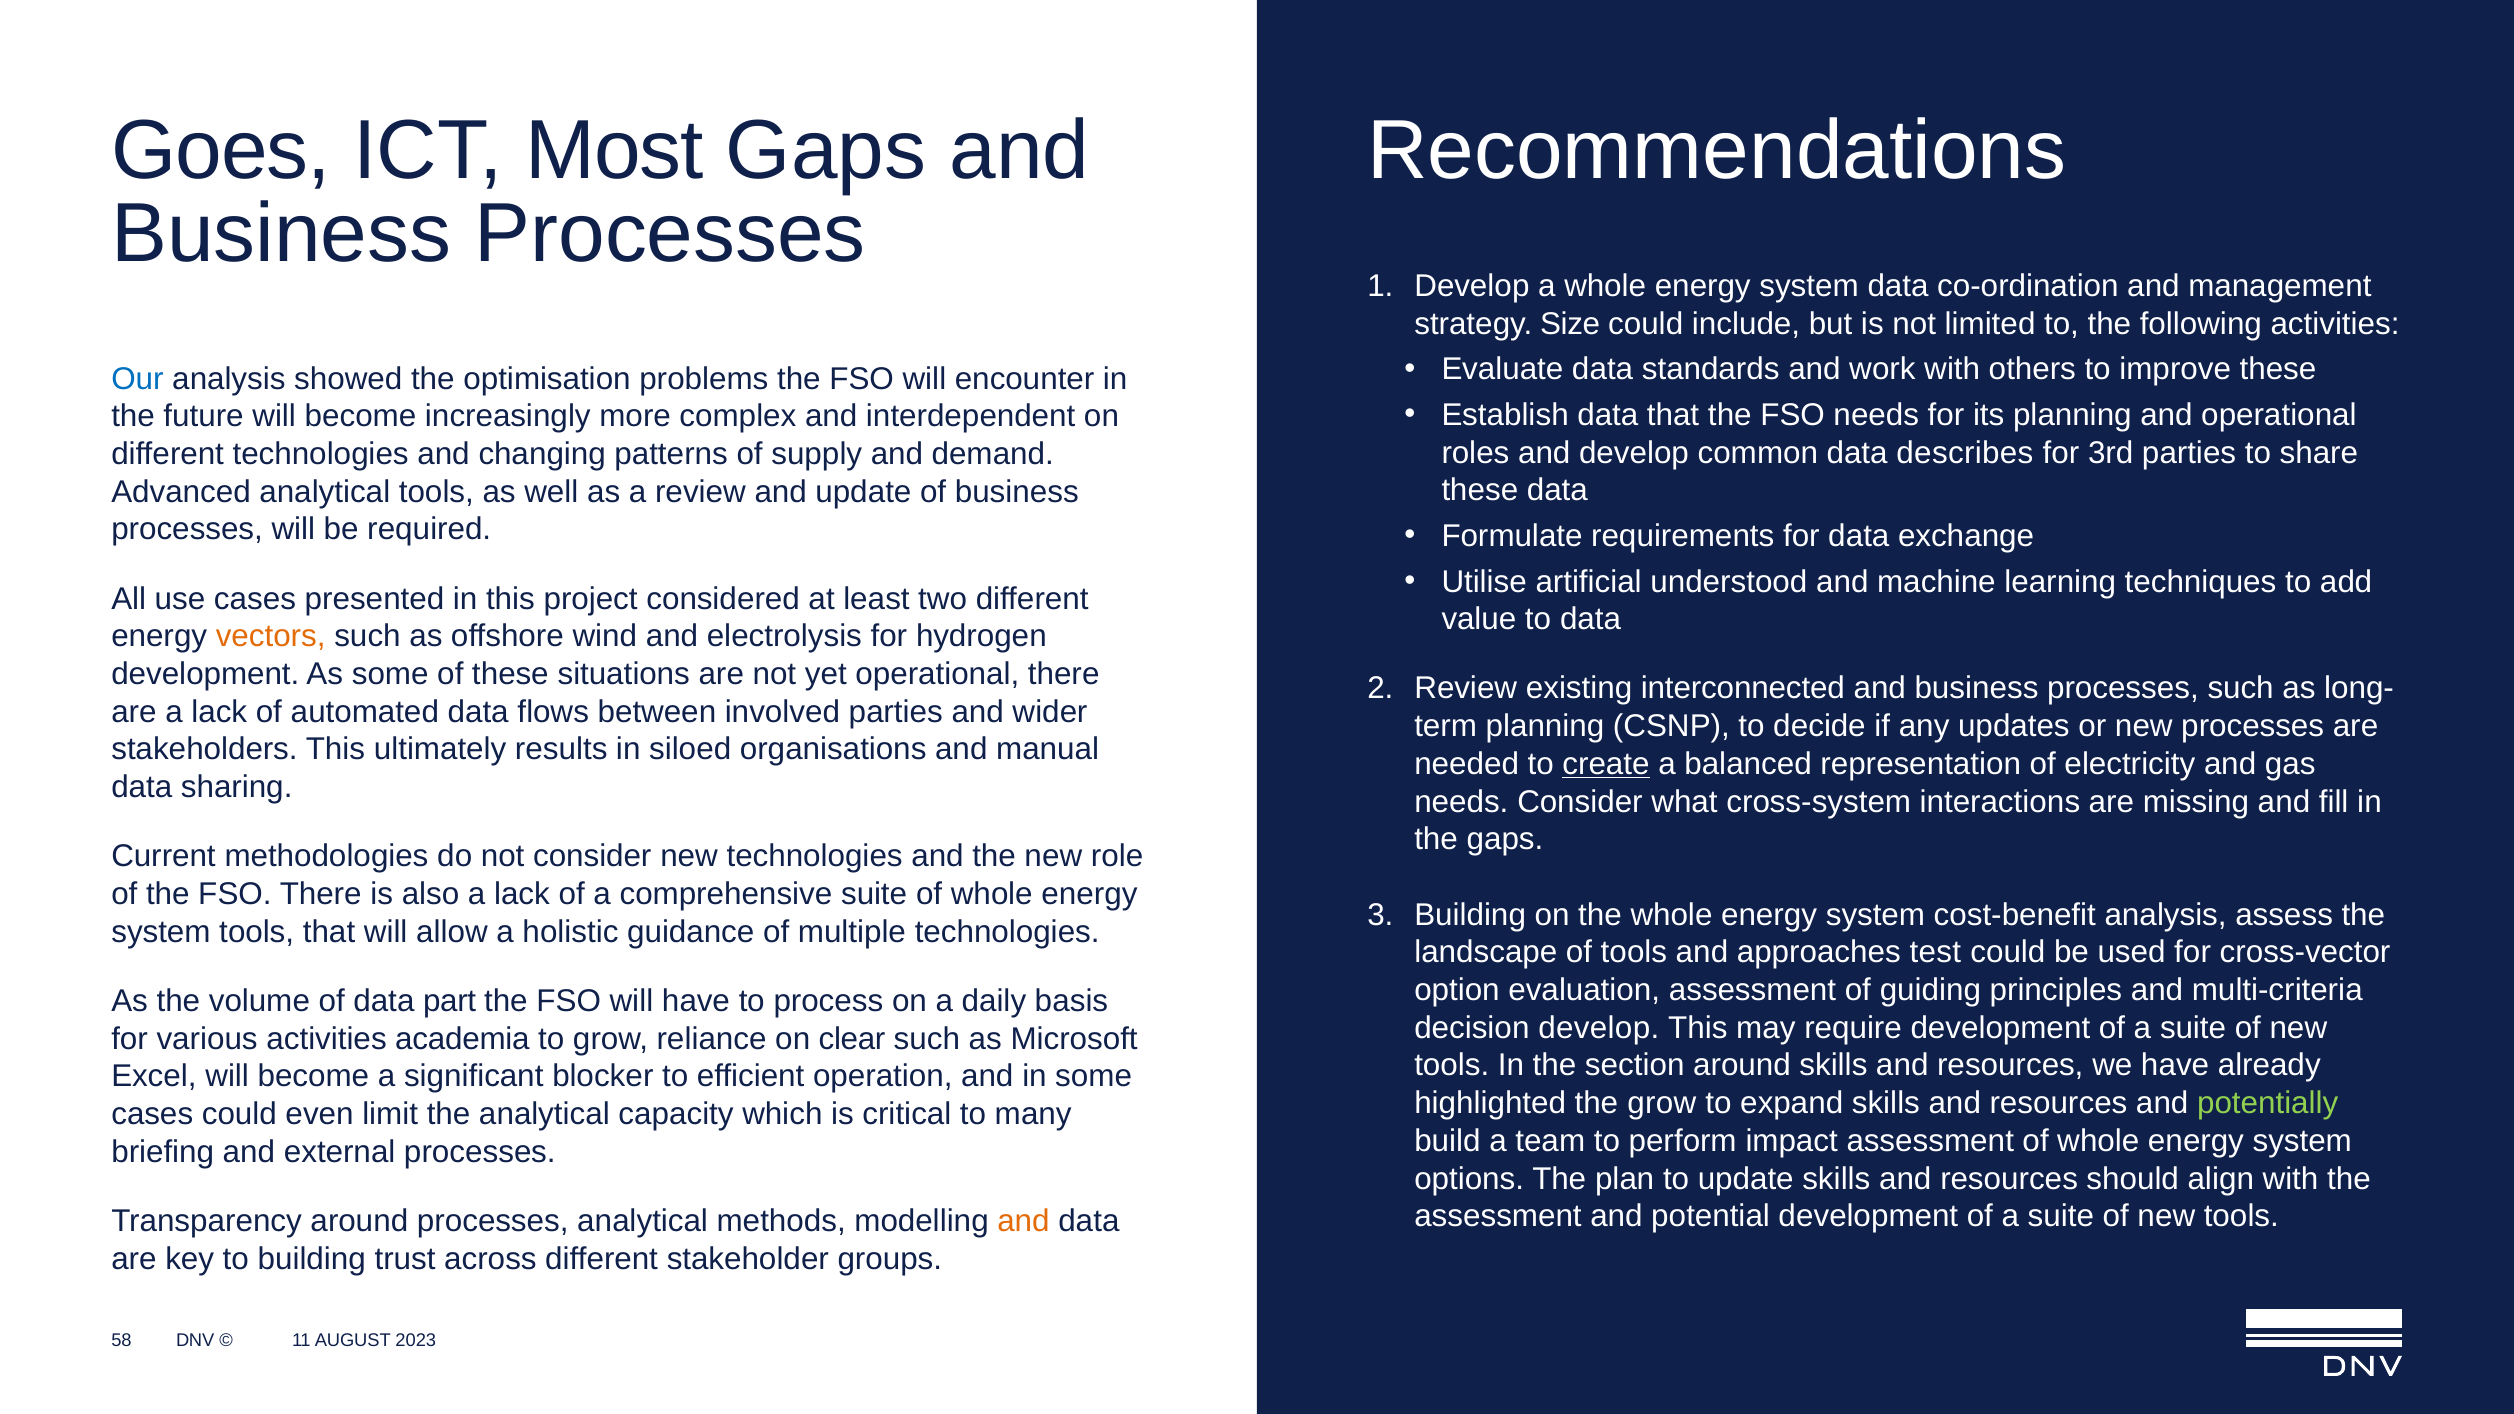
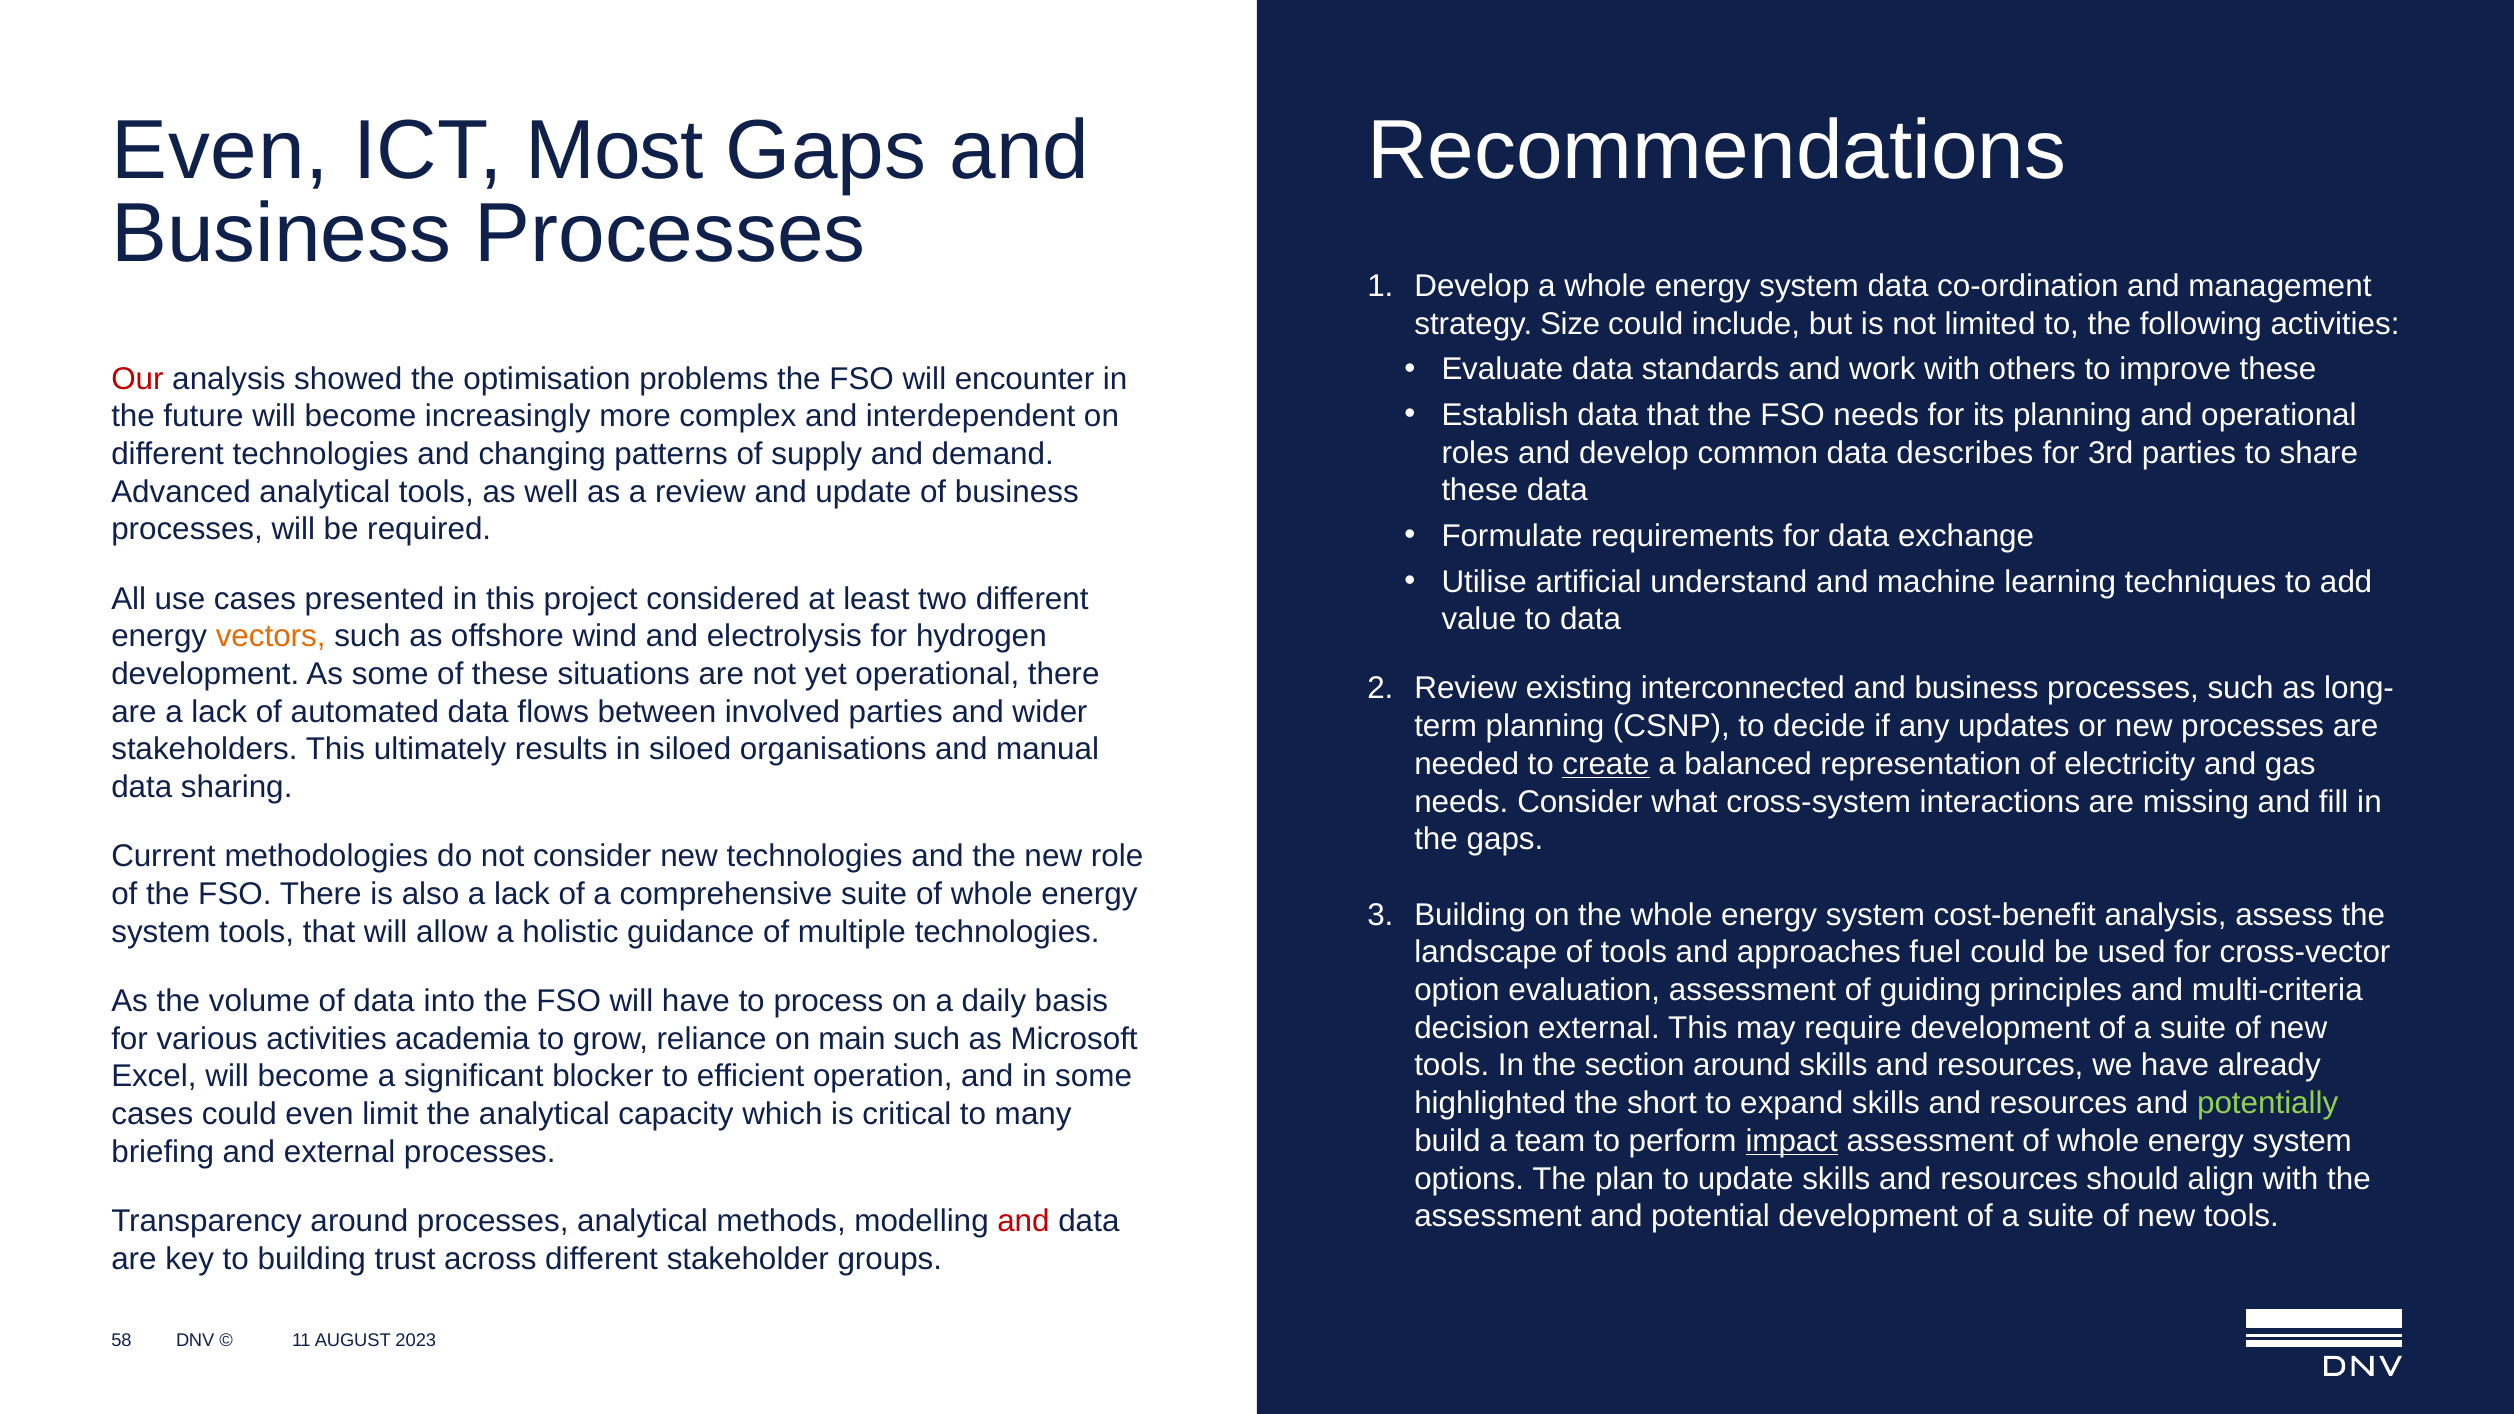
Goes: Goes -> Even (220, 150)
Our colour: blue -> red (137, 379)
understood: understood -> understand (1729, 582)
test: test -> fuel (1935, 953)
part: part -> into (449, 1001)
decision develop: develop -> external (1599, 1028)
clear: clear -> main (852, 1039)
the grow: grow -> short (1662, 1103)
impact underline: none -> present (1792, 1141)
and colour: orange -> red (1023, 1221)
